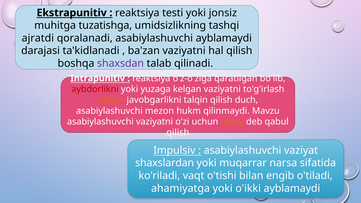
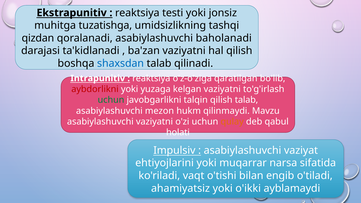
ajratdi: ajratdi -> qizdan (38, 38)
asabiylashuvchi ayblamaydi: ayblamaydi -> baholanadi (224, 38)
shaxsdan colour: purple -> blue (120, 63)
uchun colour: orange -> green (111, 100)
qilish duch: duch -> talab (246, 100)
qilish: qilish -> holati (178, 132)
shaxslardan: shaxslardan -> ehtiyojlarini (165, 163)
ahamiyatga: ahamiyatga -> ahamiyatsiz (180, 188)
